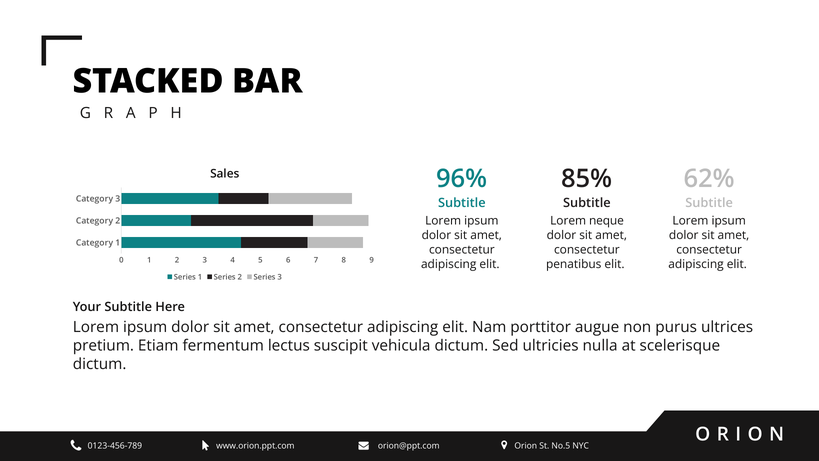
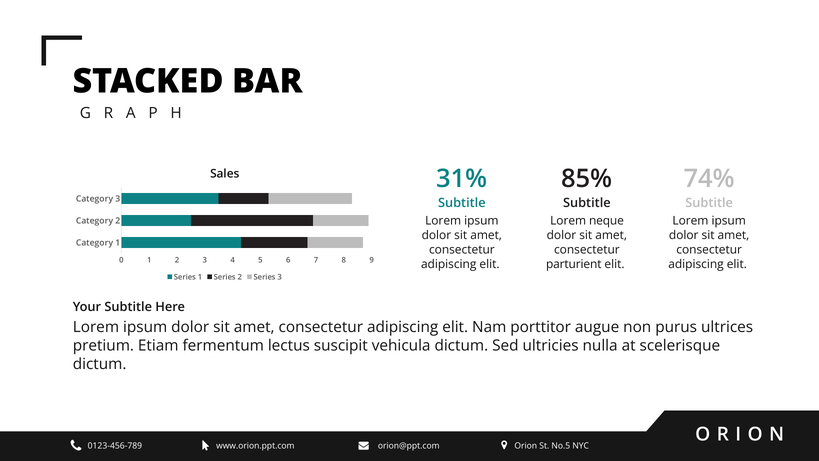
96%: 96% -> 31% (462, 179)
62%: 62% -> 74% (709, 179)
penatibus: penatibus -> parturient (574, 264)
